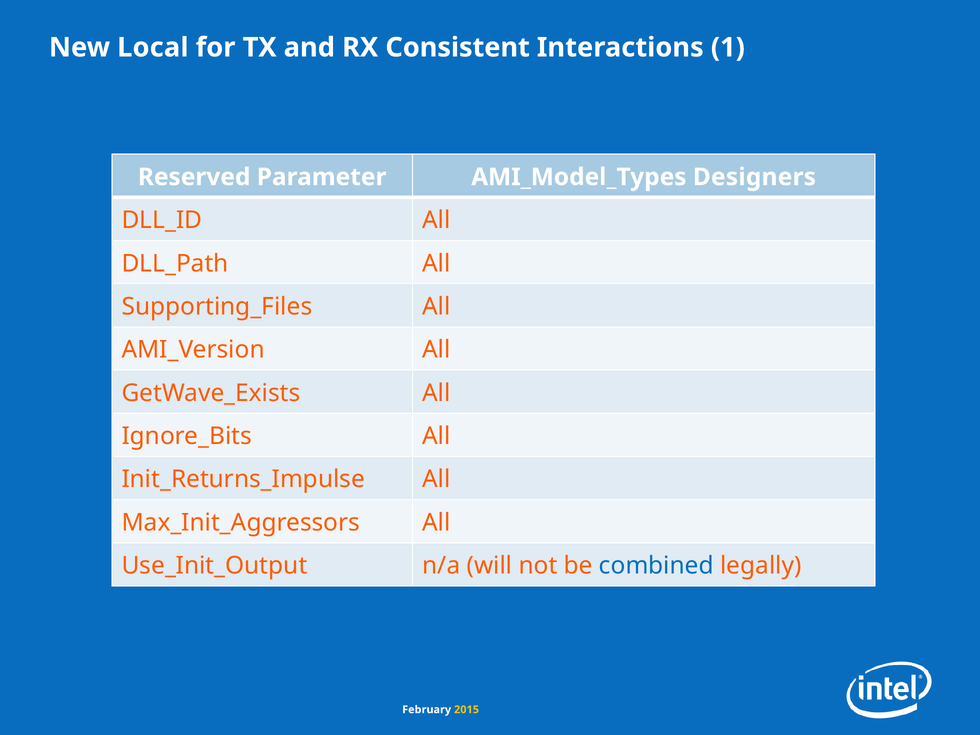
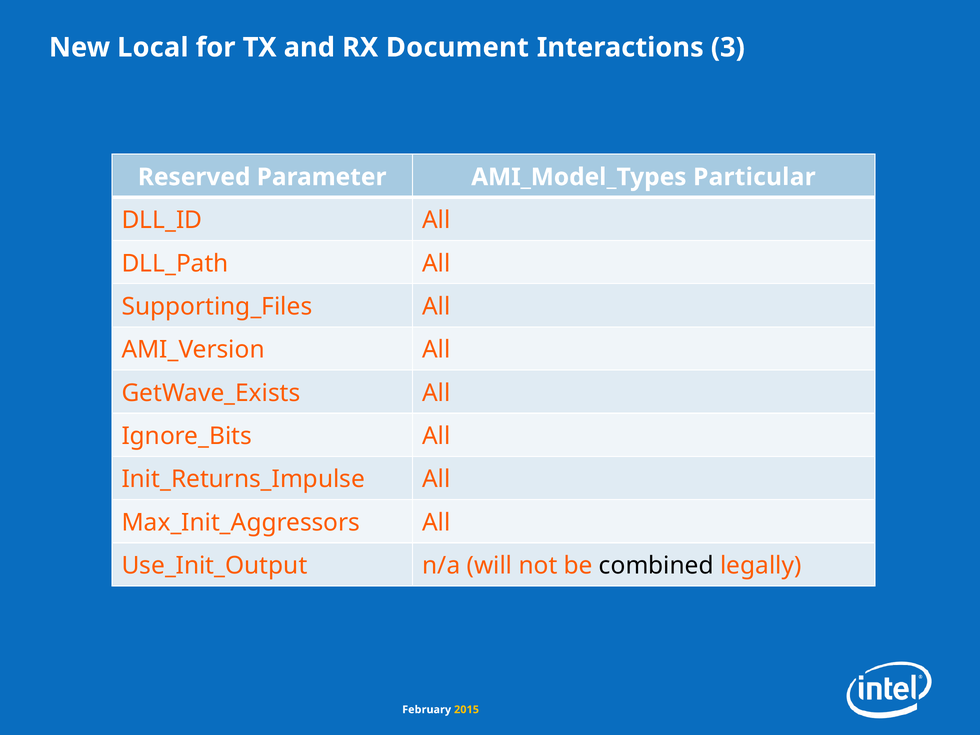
Consistent: Consistent -> Document (457, 47)
1: 1 -> 3 (728, 47)
Designers: Designers -> Particular (754, 177)
combined colour: blue -> black (656, 566)
